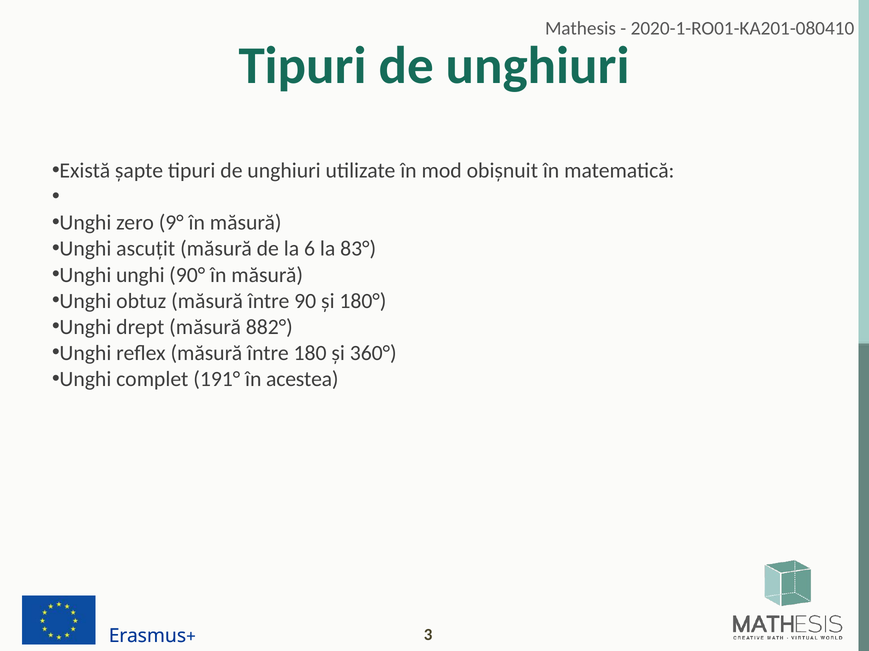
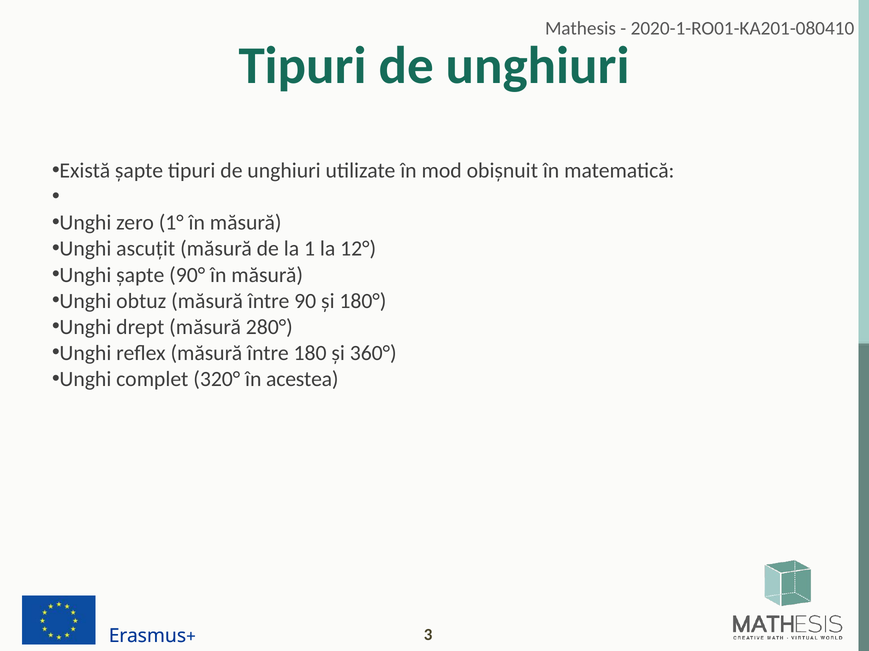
9°: 9° -> 1° (171, 223)
6: 6 -> 1 (310, 249)
83°: 83° -> 12° (358, 249)
Unghi unghi: unghi -> șapte (140, 275)
882°: 882° -> 280° (269, 327)
191°: 191° -> 320° (217, 379)
